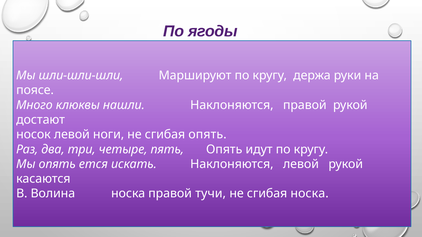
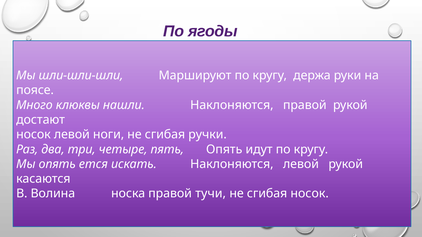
сгибая опять: опять -> ручки (208, 135)
сгибая носка: носка -> носок (310, 194)
